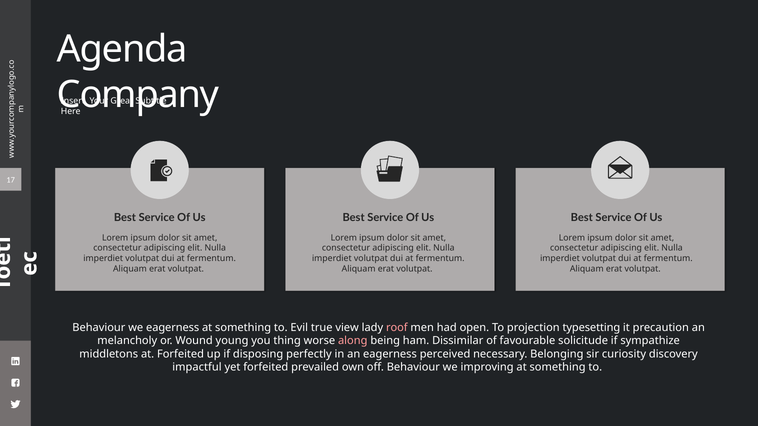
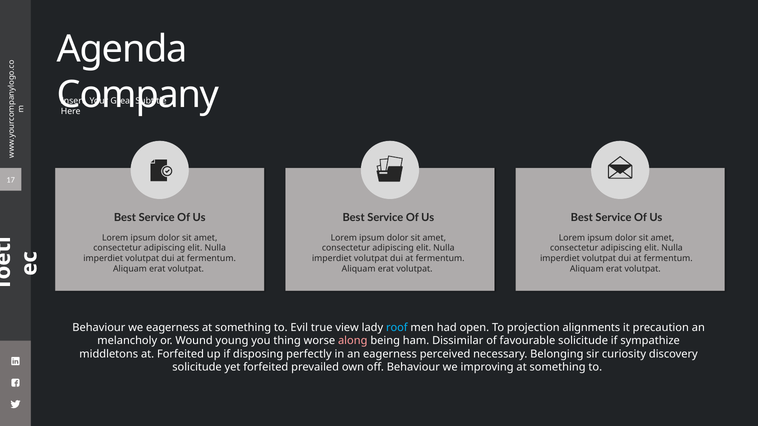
roof colour: pink -> light blue (397, 328)
typesetting: typesetting -> alignments (591, 328)
impactful: impactful -> solicitude (197, 368)
